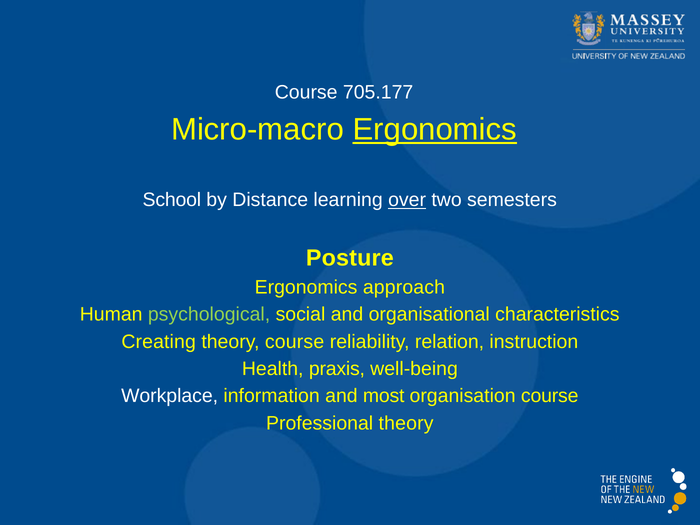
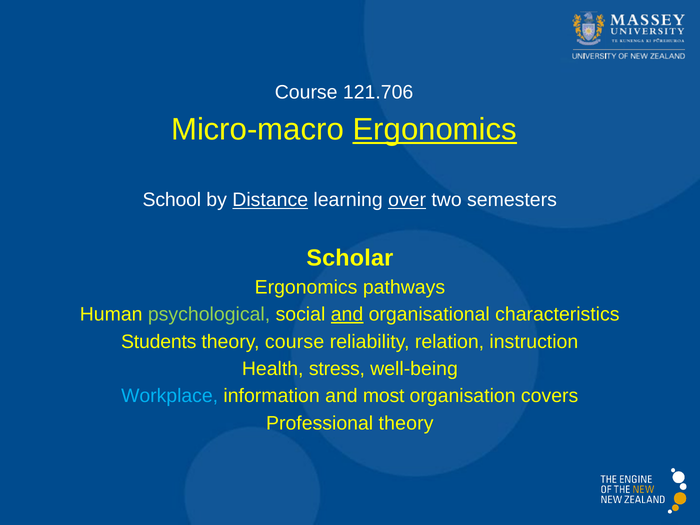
705.177: 705.177 -> 121.706 (378, 92)
Distance underline: none -> present (270, 200)
Posture: Posture -> Scholar (350, 258)
approach: approach -> pathways (404, 287)
and underline: none -> present (347, 314)
Creating: Creating -> Students (159, 342)
praxis: praxis -> stress (337, 369)
Workplace colour: white -> light blue (170, 396)
organisation course: course -> covers (550, 396)
